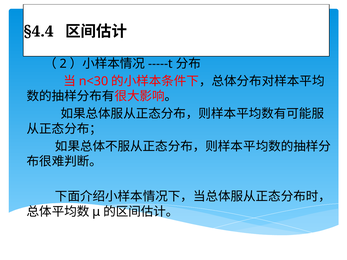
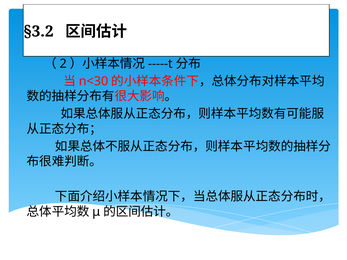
§4.4: §4.4 -> §3.2 (38, 31)
